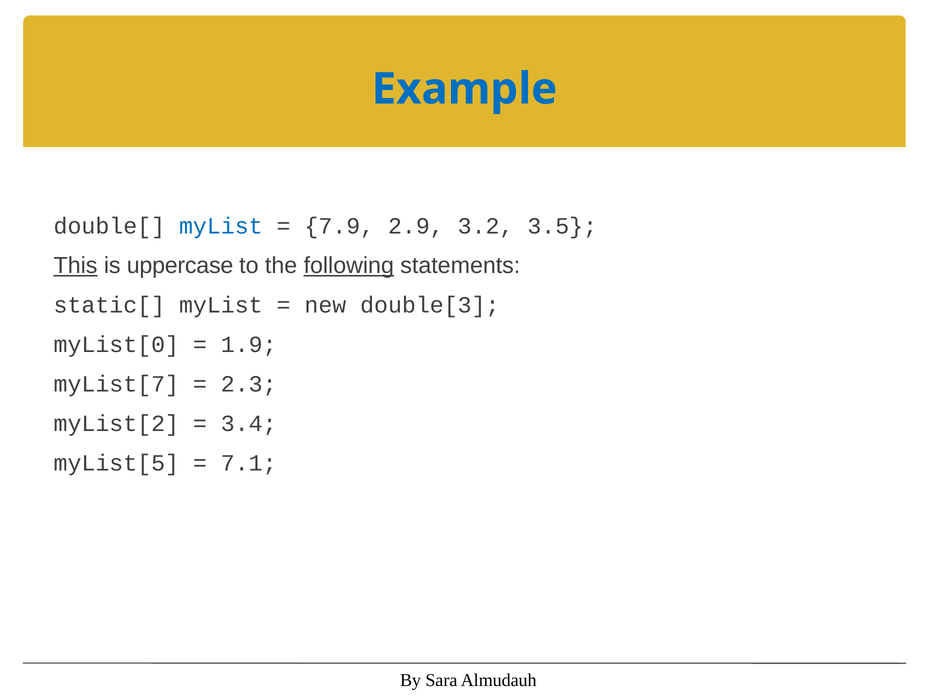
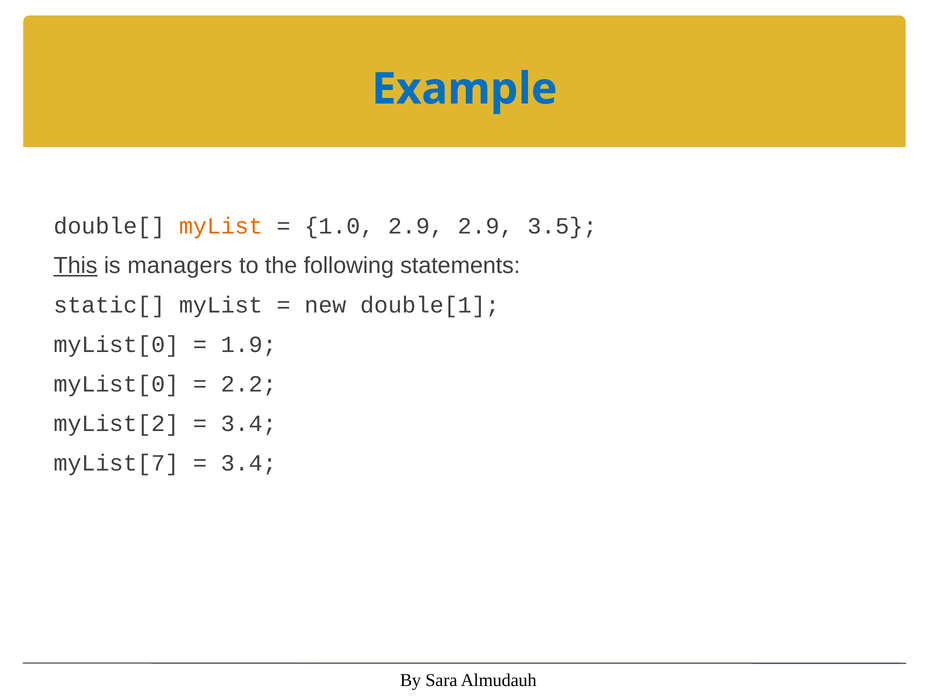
myList colour: blue -> orange (221, 226)
7.9: 7.9 -> 1.0 (339, 226)
2.9 3.2: 3.2 -> 2.9 (486, 226)
uppercase: uppercase -> managers (180, 266)
following underline: present -> none (349, 266)
double[3: double[3 -> double[1 (430, 305)
myList[7: myList[7 -> myList[0 (116, 384)
2.3: 2.3 -> 2.2 (249, 384)
myList[5: myList[5 -> myList[7 (116, 463)
7.1: 7.1 -> 3.4 (249, 463)
